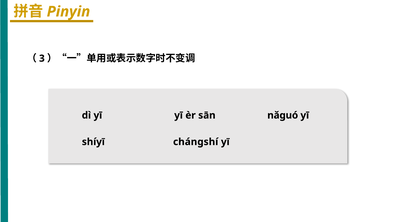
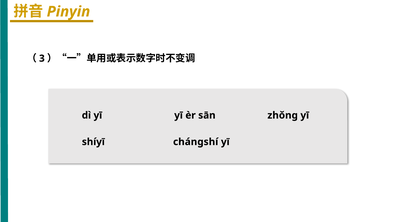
nǎɡuó: nǎɡuó -> zhǒnɡ (283, 115)
